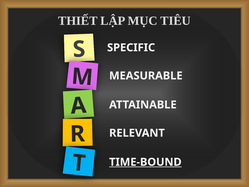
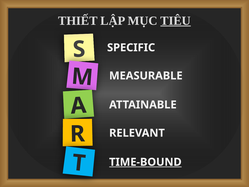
TIÊU underline: none -> present (176, 21)
